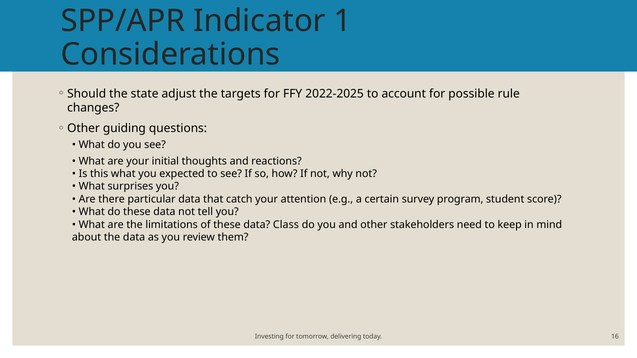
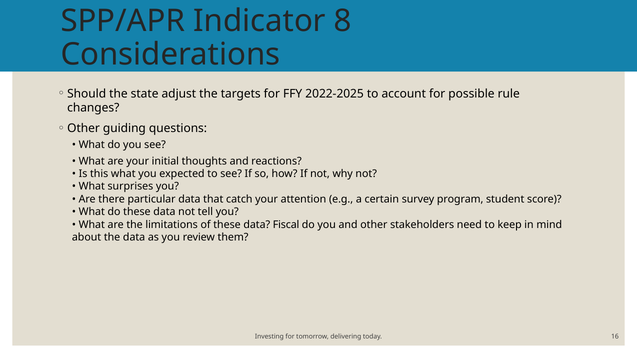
1: 1 -> 8 (343, 21)
Class: Class -> Fiscal (286, 225)
